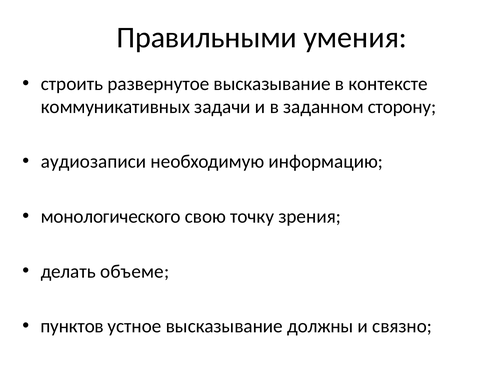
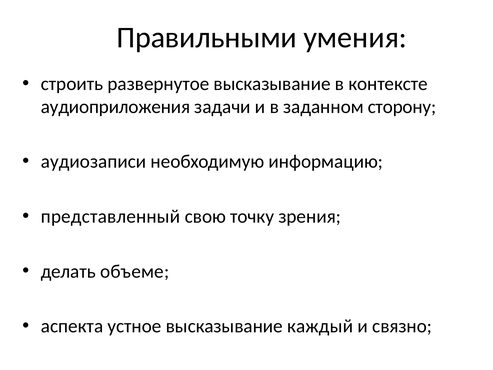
коммуникативных: коммуникативных -> аудиоприложения (115, 107)
монологического: монологического -> представленный (111, 216)
пунктов: пунктов -> аспекта (72, 326)
должны: должны -> каждый (320, 326)
